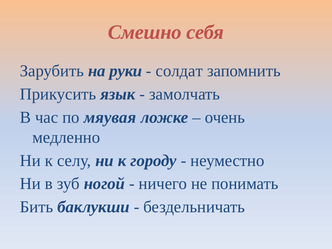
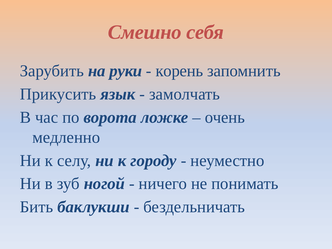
солдат: солдат -> корень (179, 71)
мяувая: мяувая -> ворота (110, 117)
